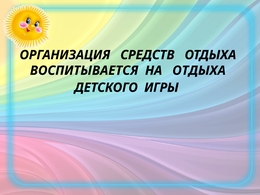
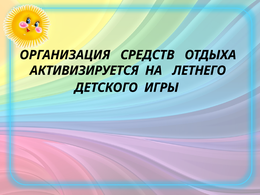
ВОСПИТЫВАЕТСЯ: ВОСПИТЫВАЕТСЯ -> АКТИВИЗИРУЕТСЯ (84, 71)
НА ОТДЫХА: ОТДЫХА -> ЛЕТНЕГО (199, 71)
